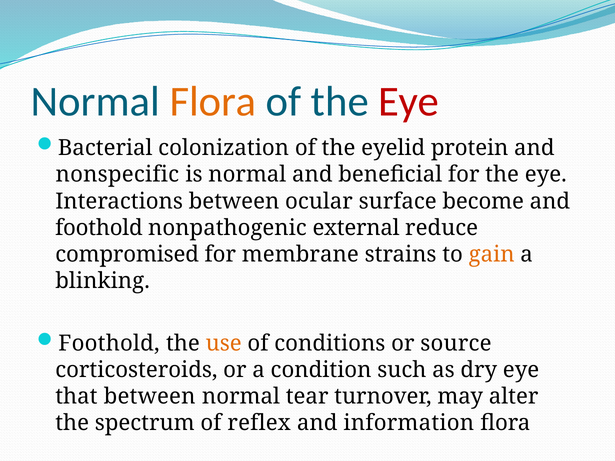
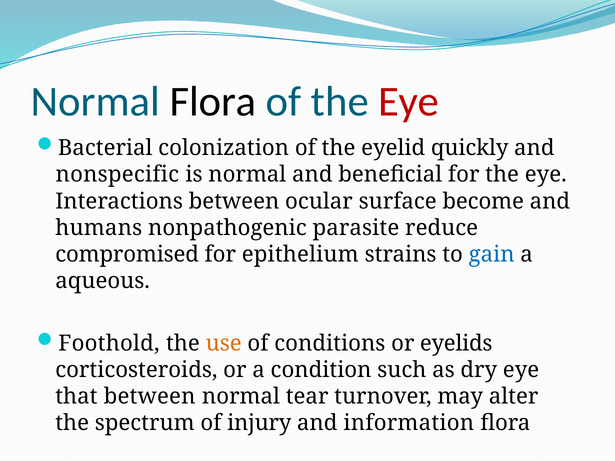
Flora colour: orange -> black (213, 102)
protein: protein -> quickly (470, 148)
foothold: foothold -> humans (99, 228)
external: external -> parasite (356, 228)
membrane: membrane -> epithelium (300, 255)
gain colour: orange -> blue (492, 255)
blinking: blinking -> aqueous (103, 281)
source: source -> eyelids (456, 343)
reflex: reflex -> injury (259, 423)
